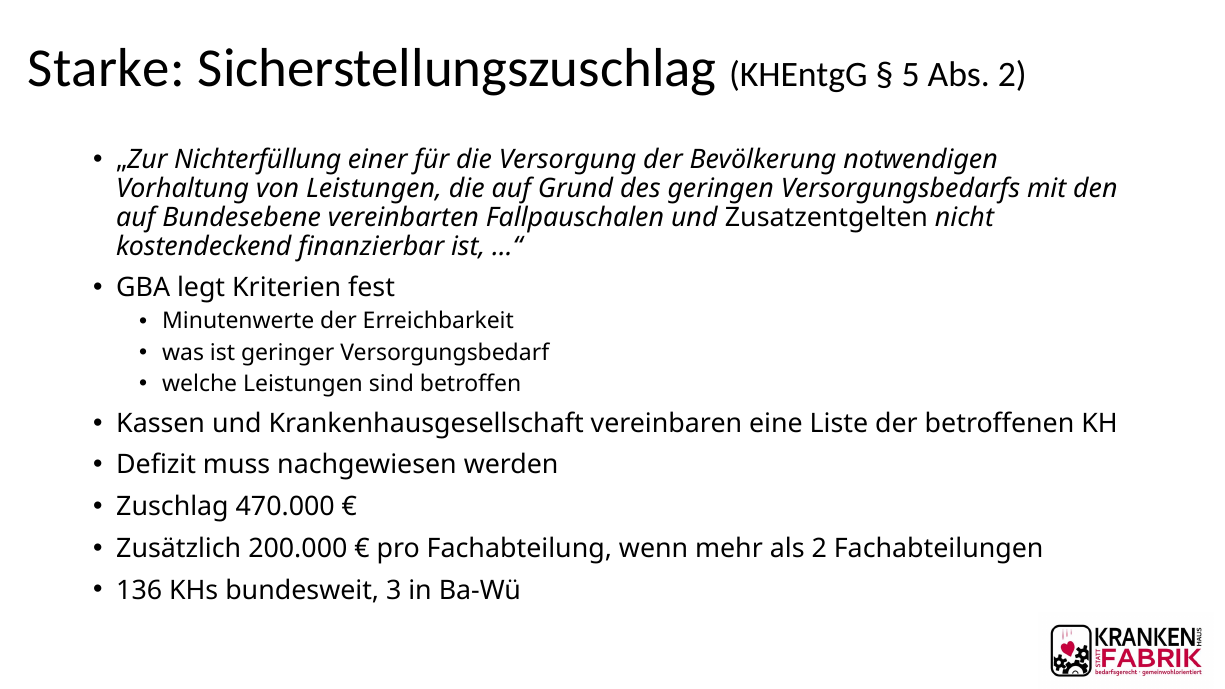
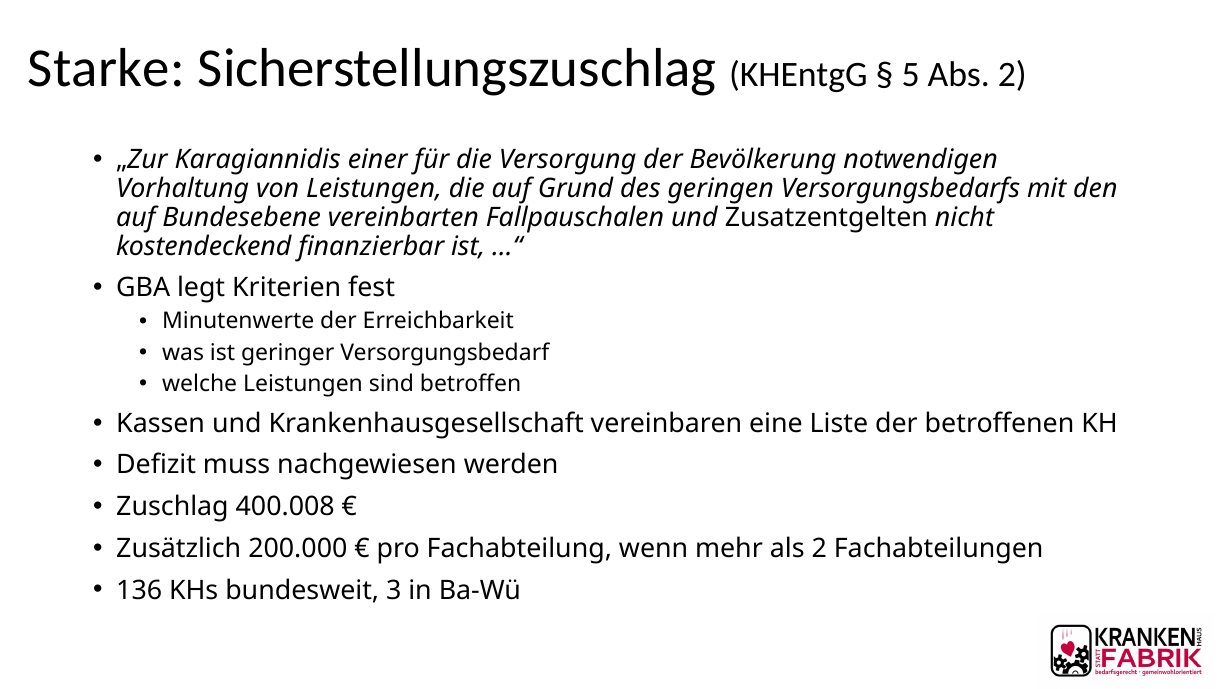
Nichterfüllung: Nichterfüllung -> Karagiannidis (258, 160)
470.000: 470.000 -> 400.008 (285, 507)
